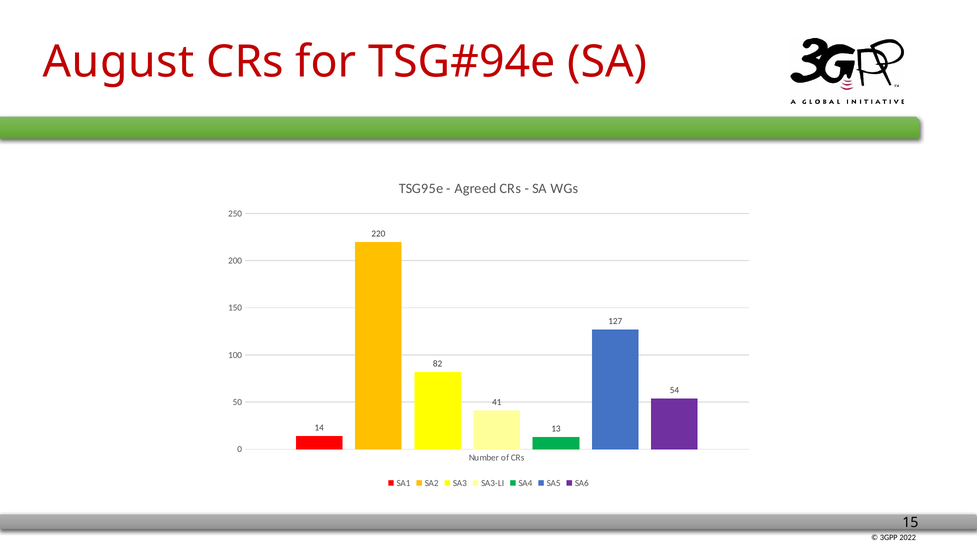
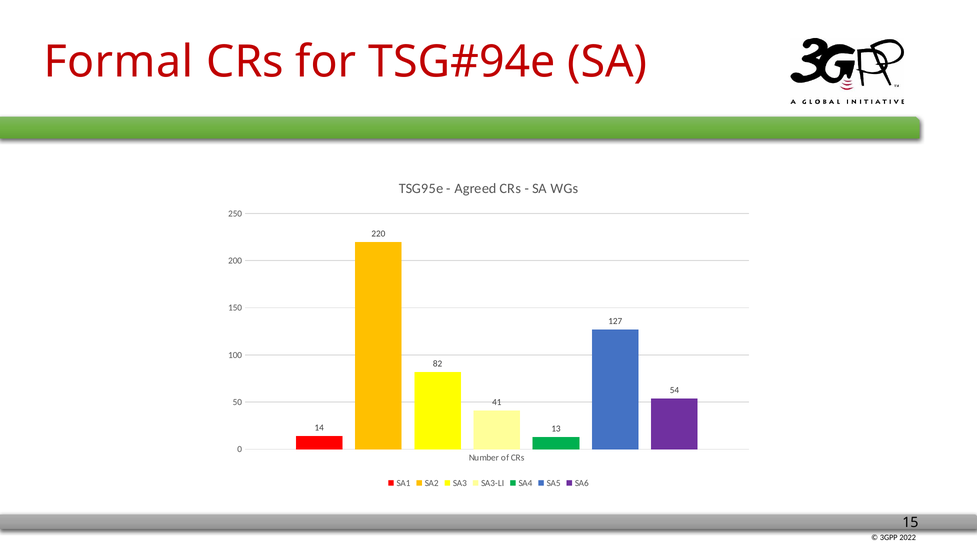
August: August -> Formal (119, 62)
